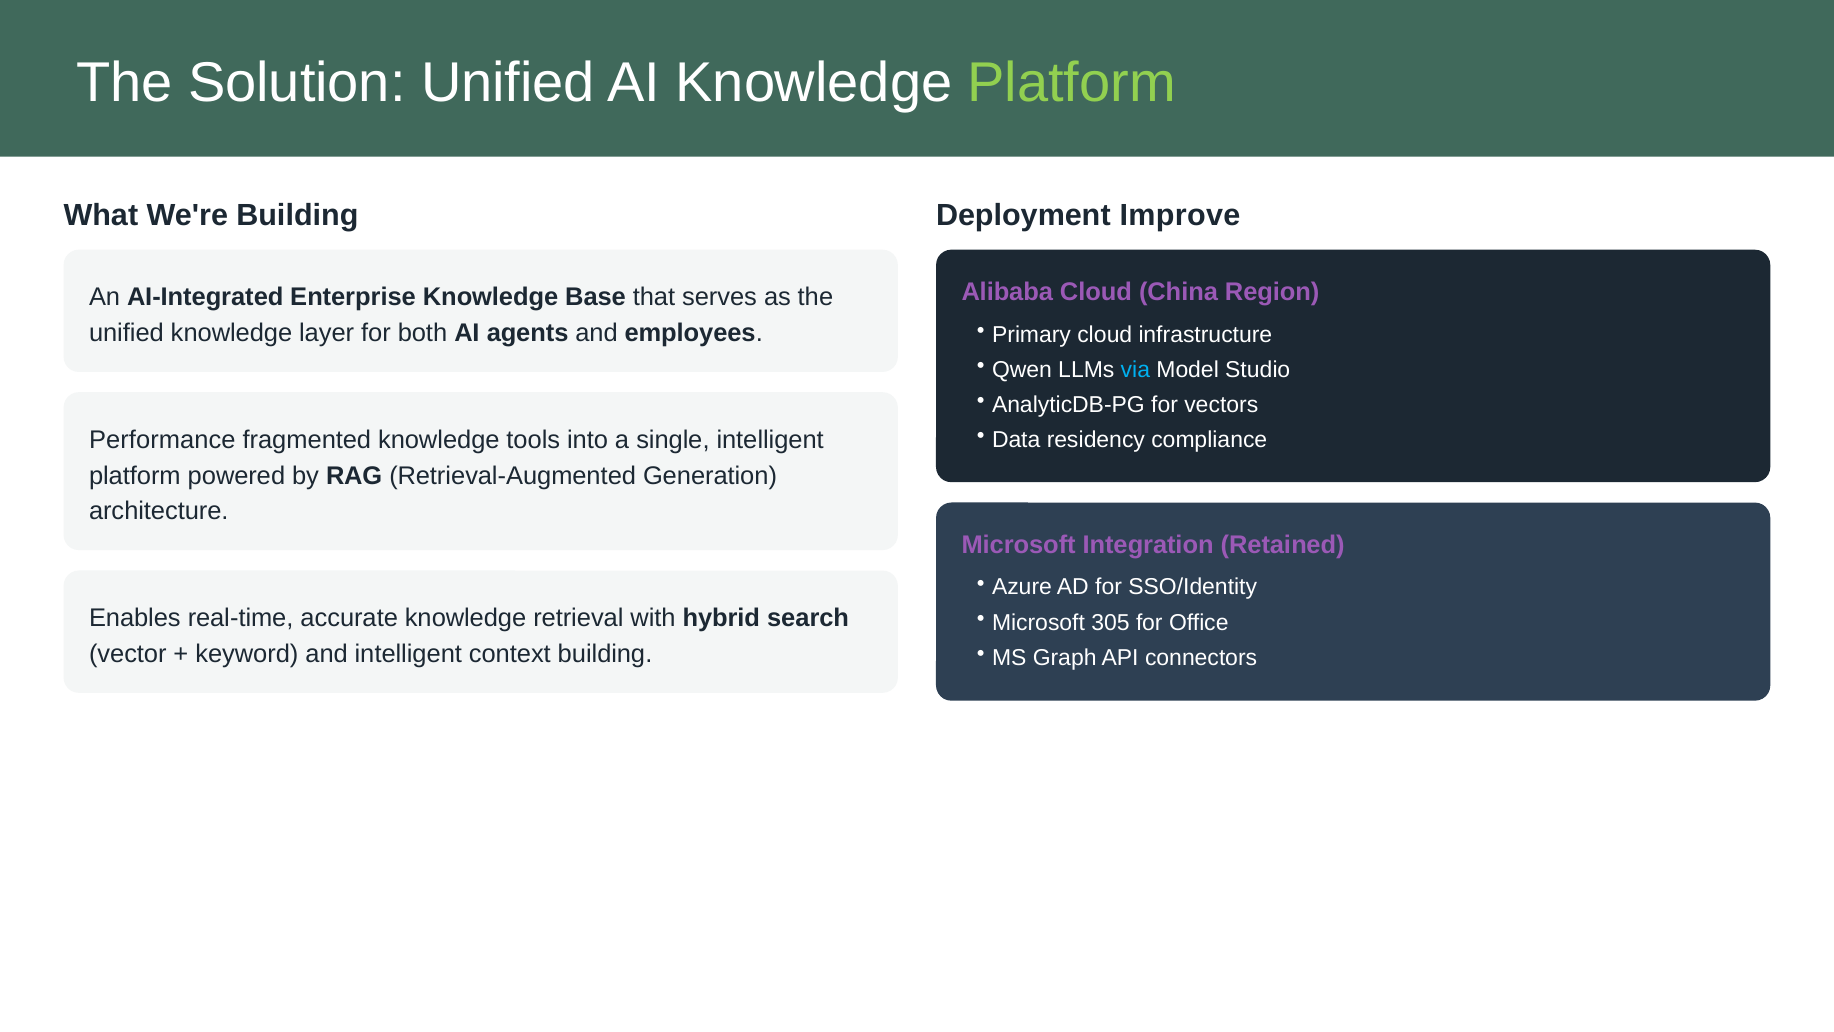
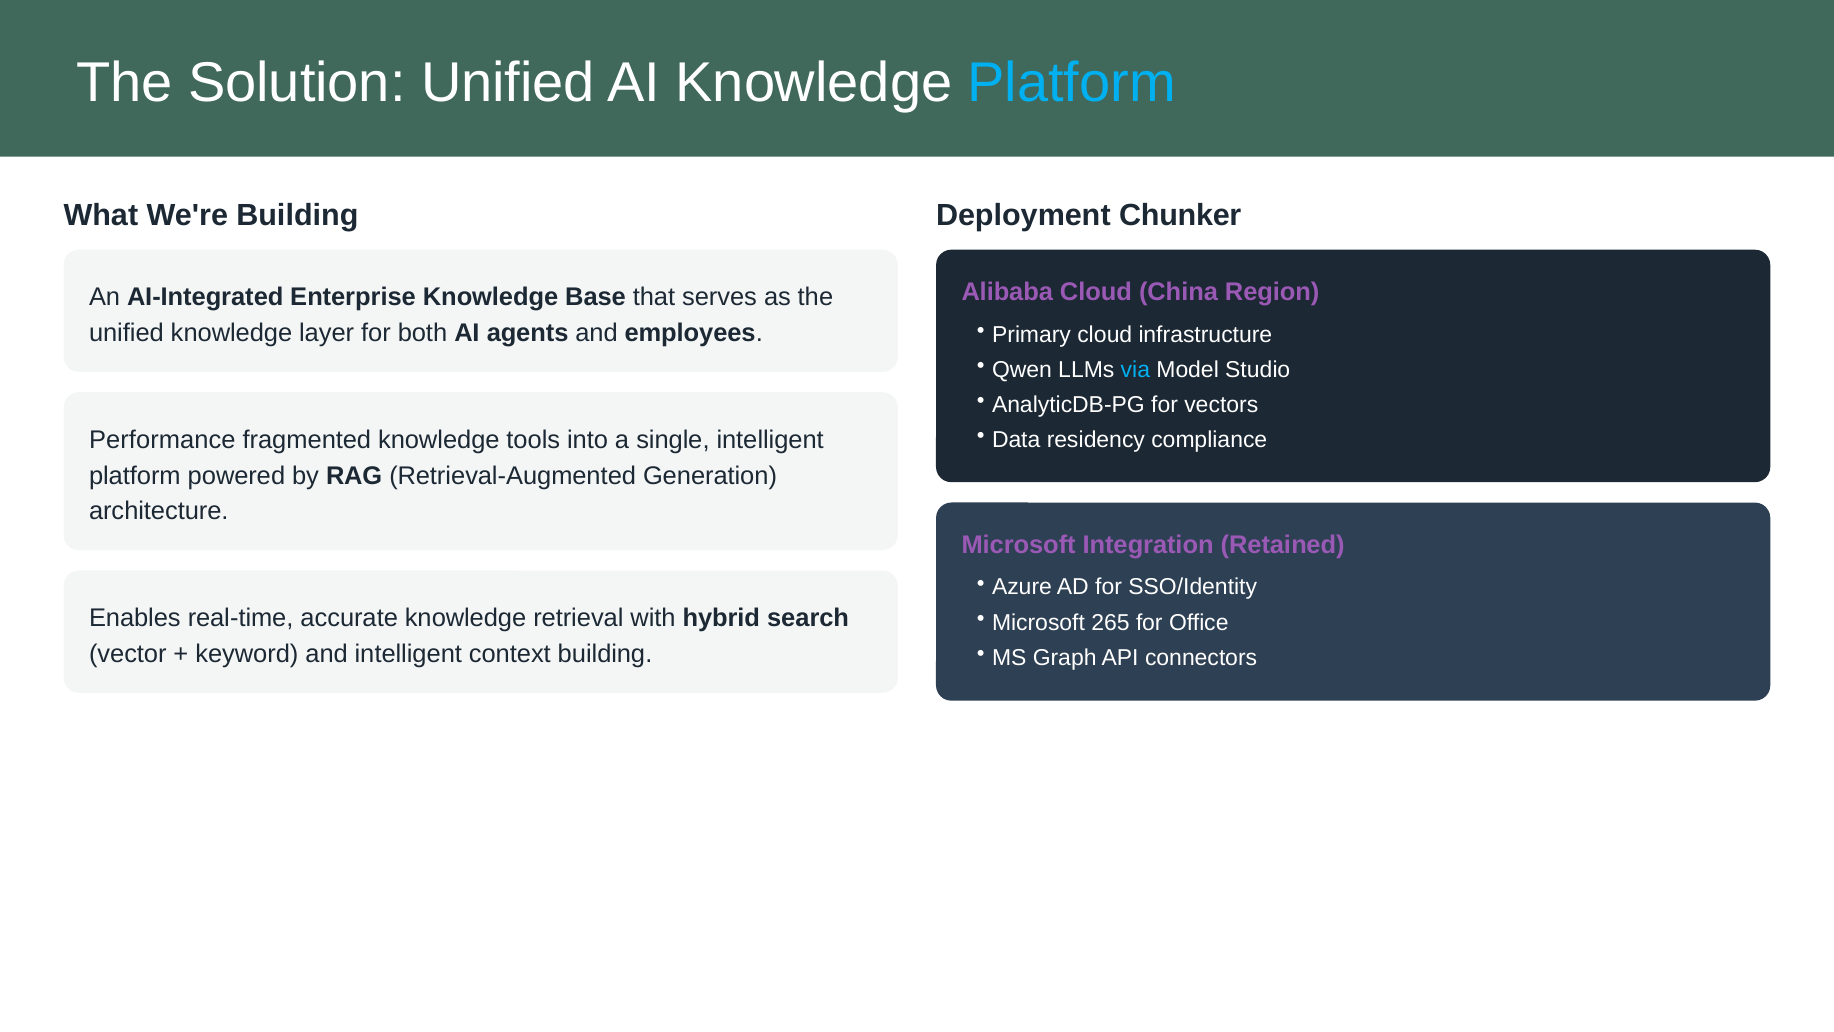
Platform colour: light green -> light blue (1072, 83)
Improve: Improve -> Chunker (1180, 215)
305: 305 -> 265 (1111, 622)
